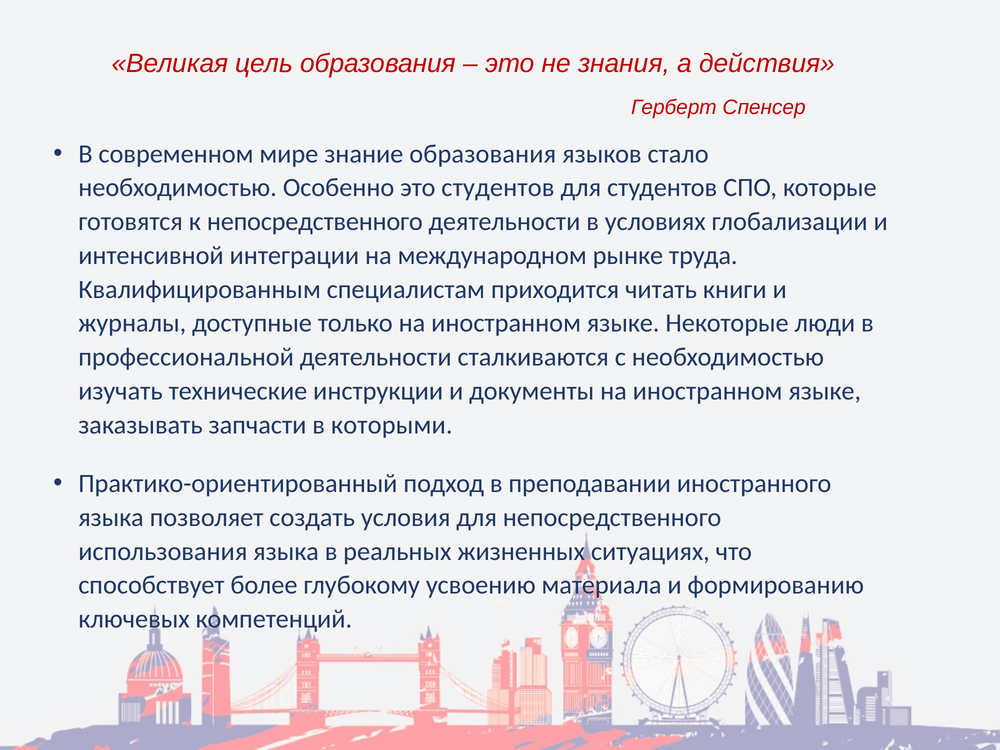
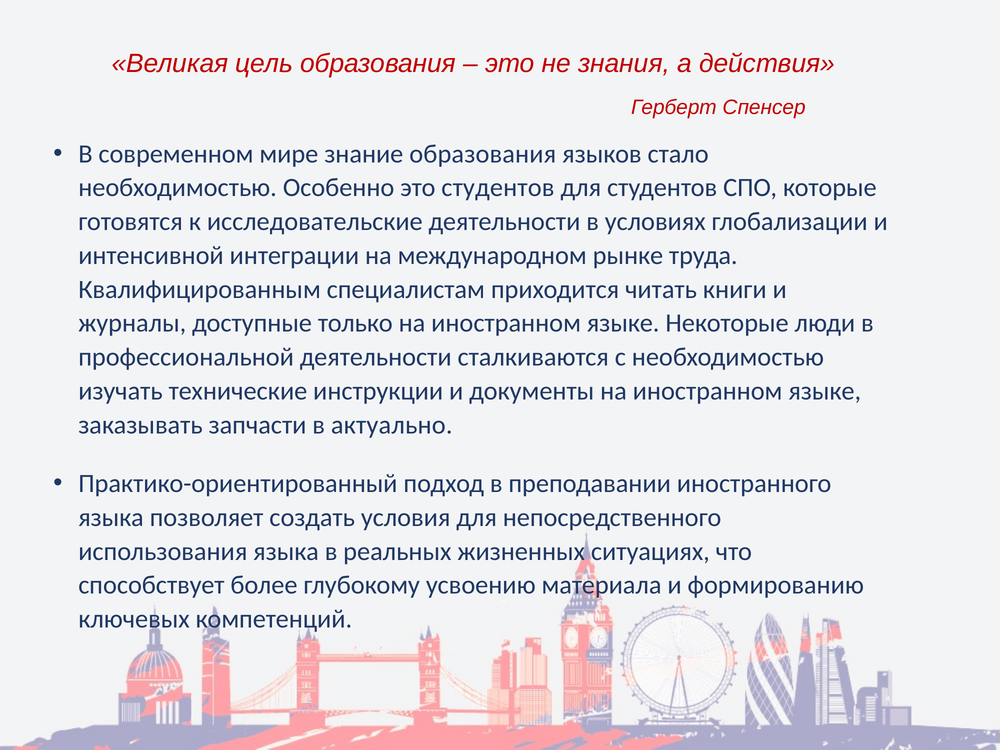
к непосредственного: непосредственного -> исследовательские (315, 222)
которыми: которыми -> актуально (392, 425)
